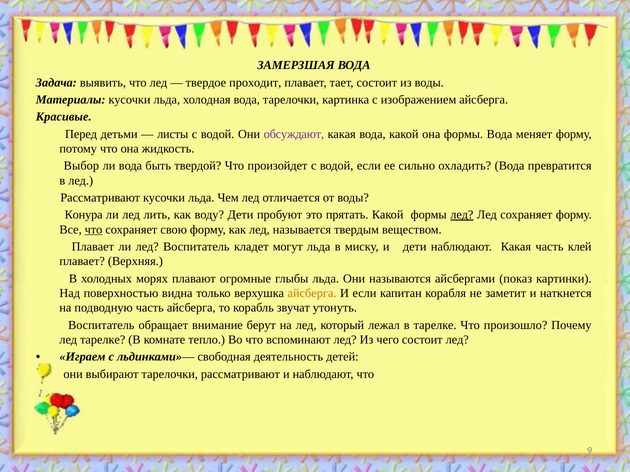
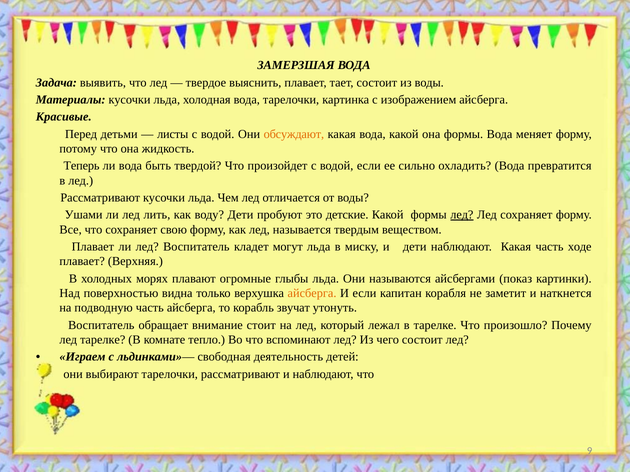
проходит: проходит -> выяснить (255, 83)
обсуждают colour: purple -> orange (294, 134)
Выбор: Выбор -> Теперь (82, 166)
Конура: Конура -> Ушами (84, 215)
прятать: прятать -> детские (347, 215)
что underline: present -> none (94, 230)
клей: клей -> ходе (580, 247)
берут: берут -> стоит (261, 325)
